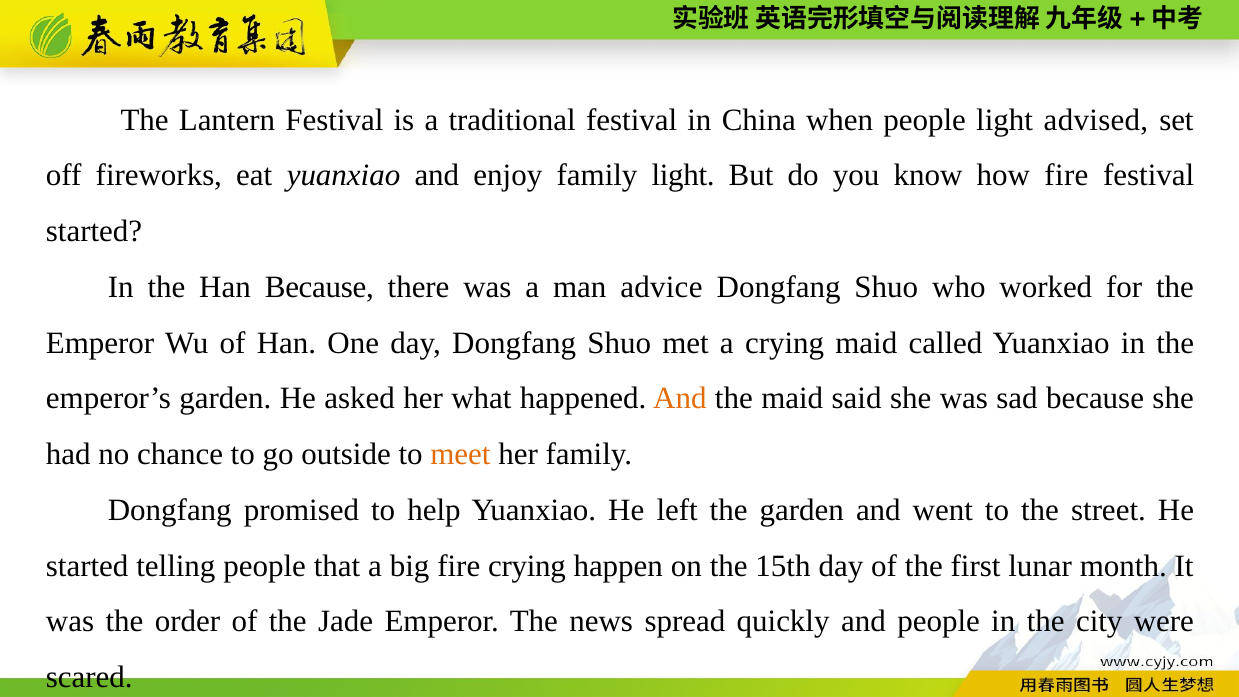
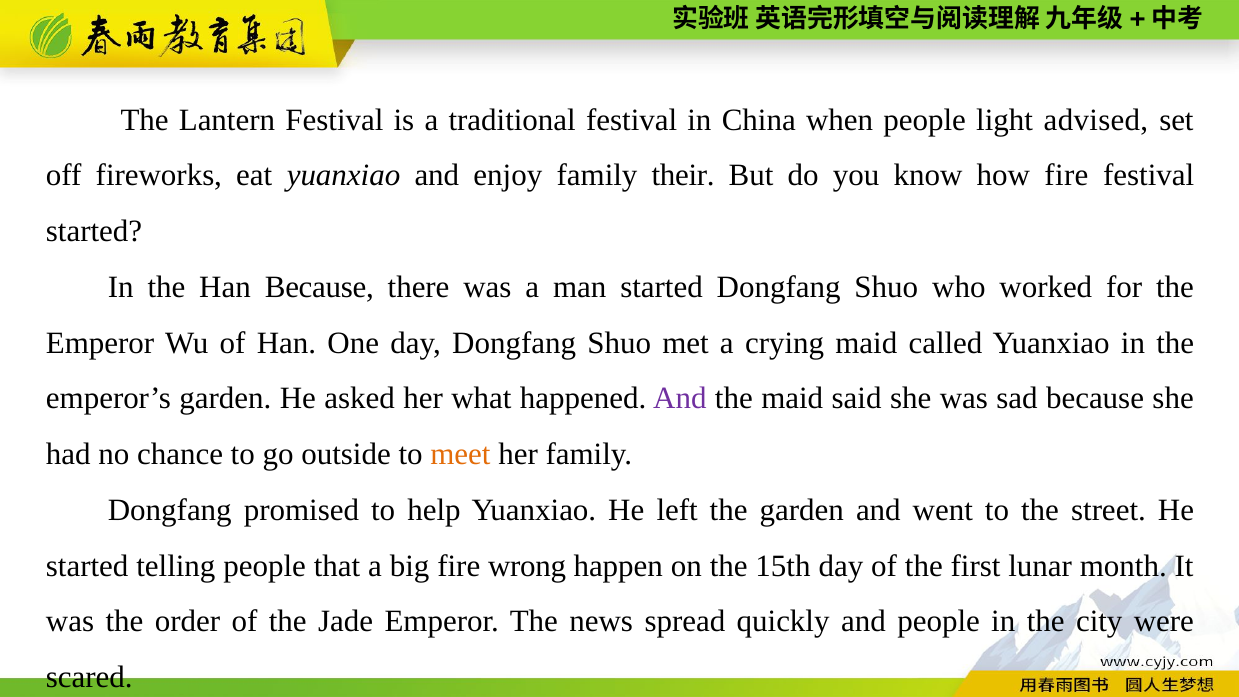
family light: light -> their (683, 176)
man advice: advice -> started (662, 287)
And colour: orange -> purple (680, 399)
fire crying: crying -> wrong (527, 566)
